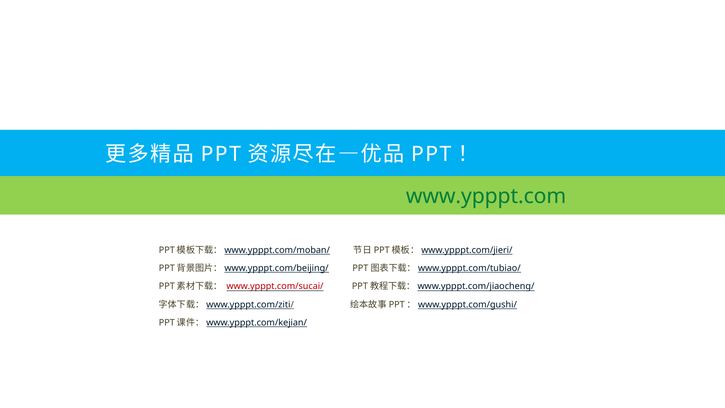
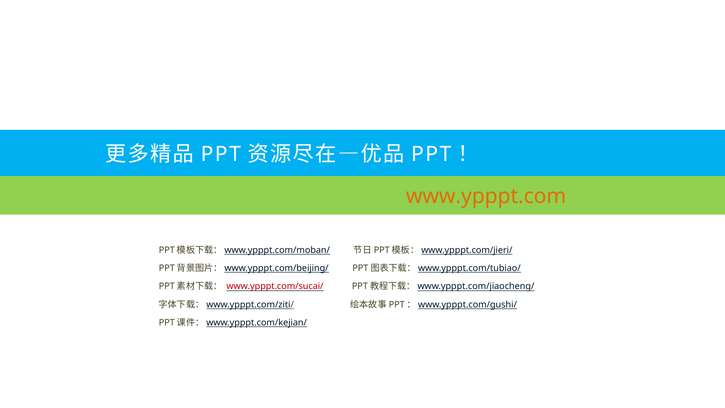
www.ypppt.com colour: green -> orange (486, 196)
